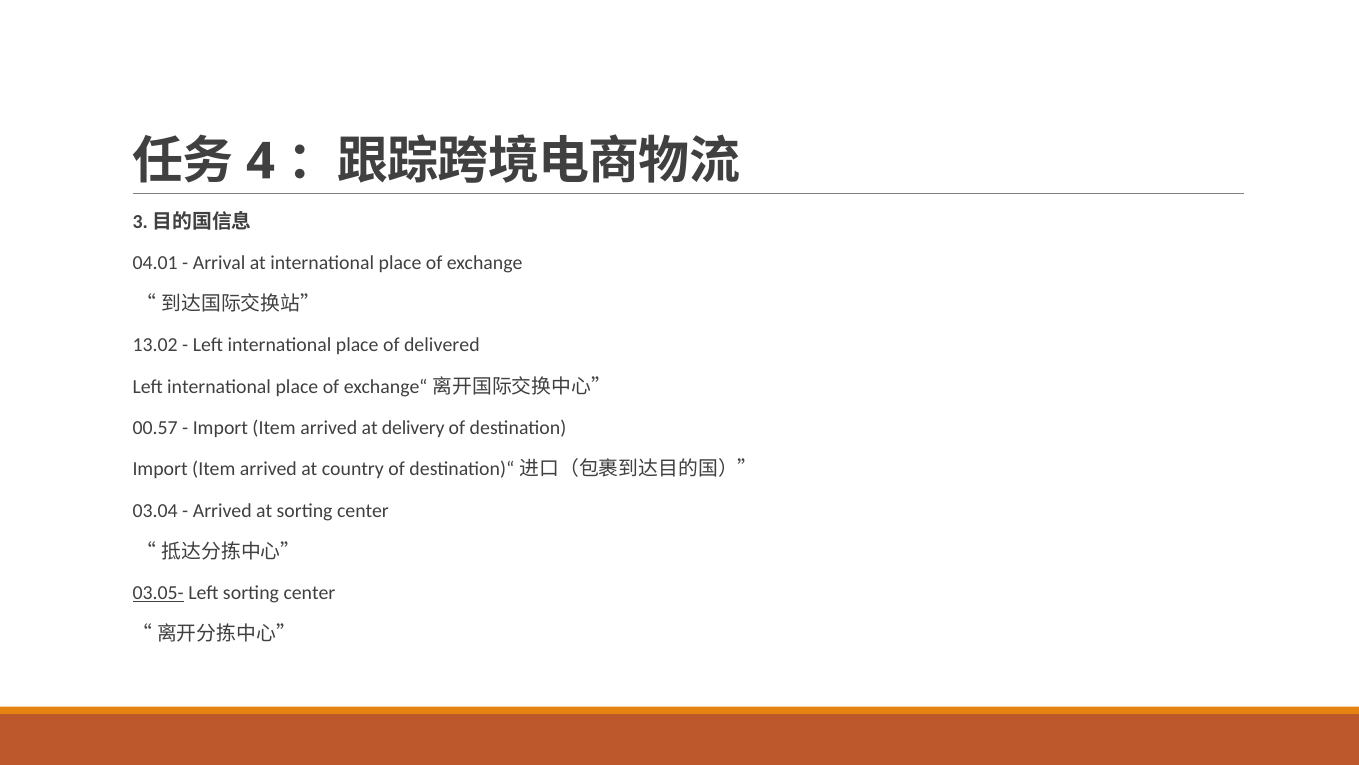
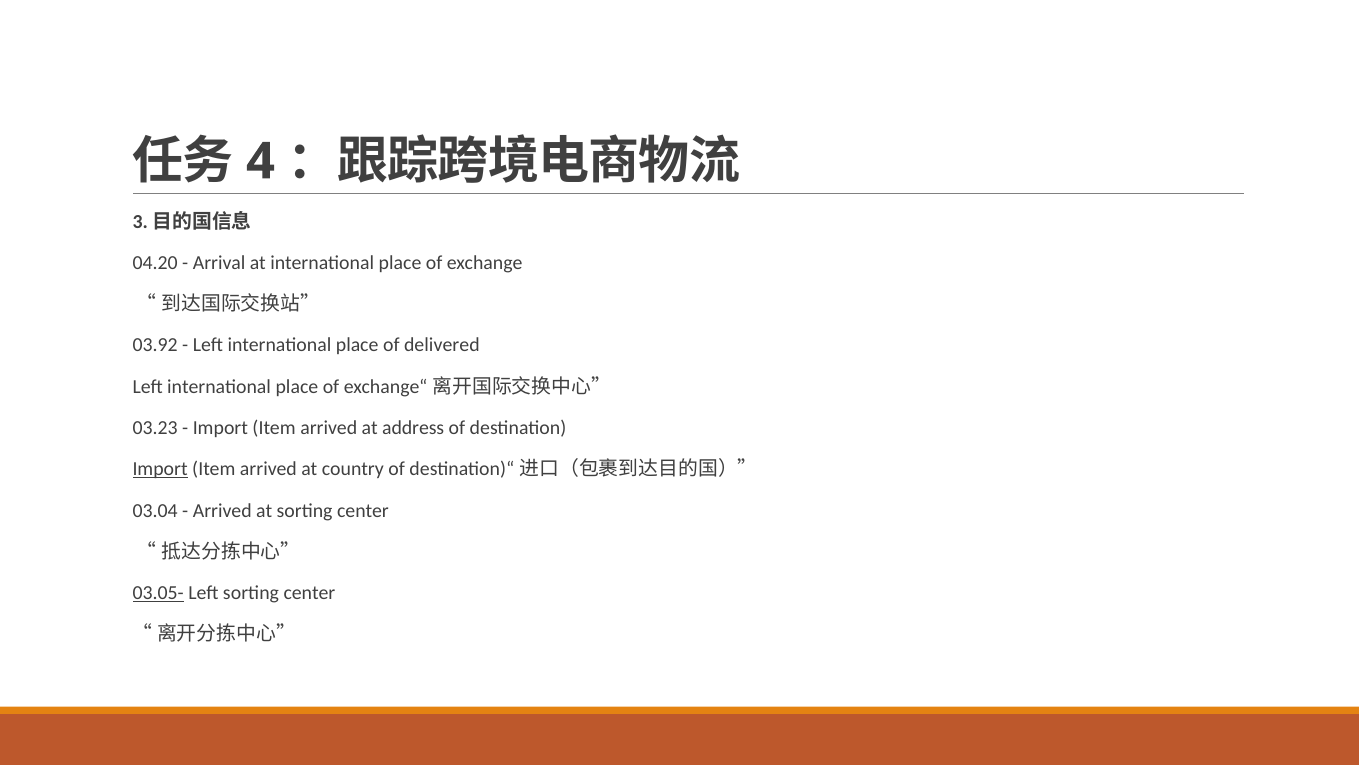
04.01: 04.01 -> 04.20 (155, 263)
13.02: 13.02 -> 03.92 (155, 345)
00.57: 00.57 -> 03.23 (155, 428)
delivery: delivery -> address (413, 428)
Import underline: none -> present (160, 469)
